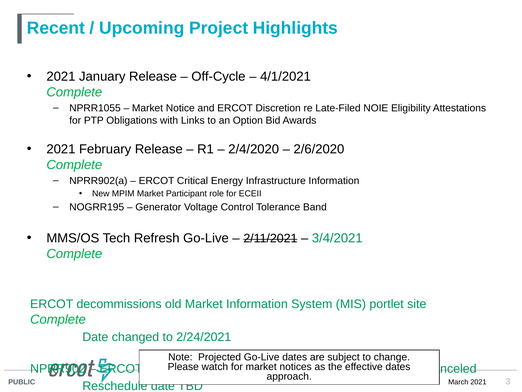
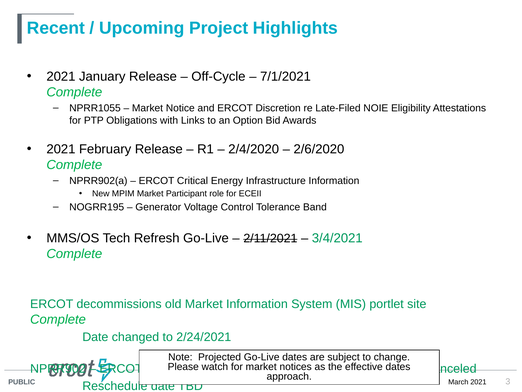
4/1/2021: 4/1/2021 -> 7/1/2021 (285, 77)
